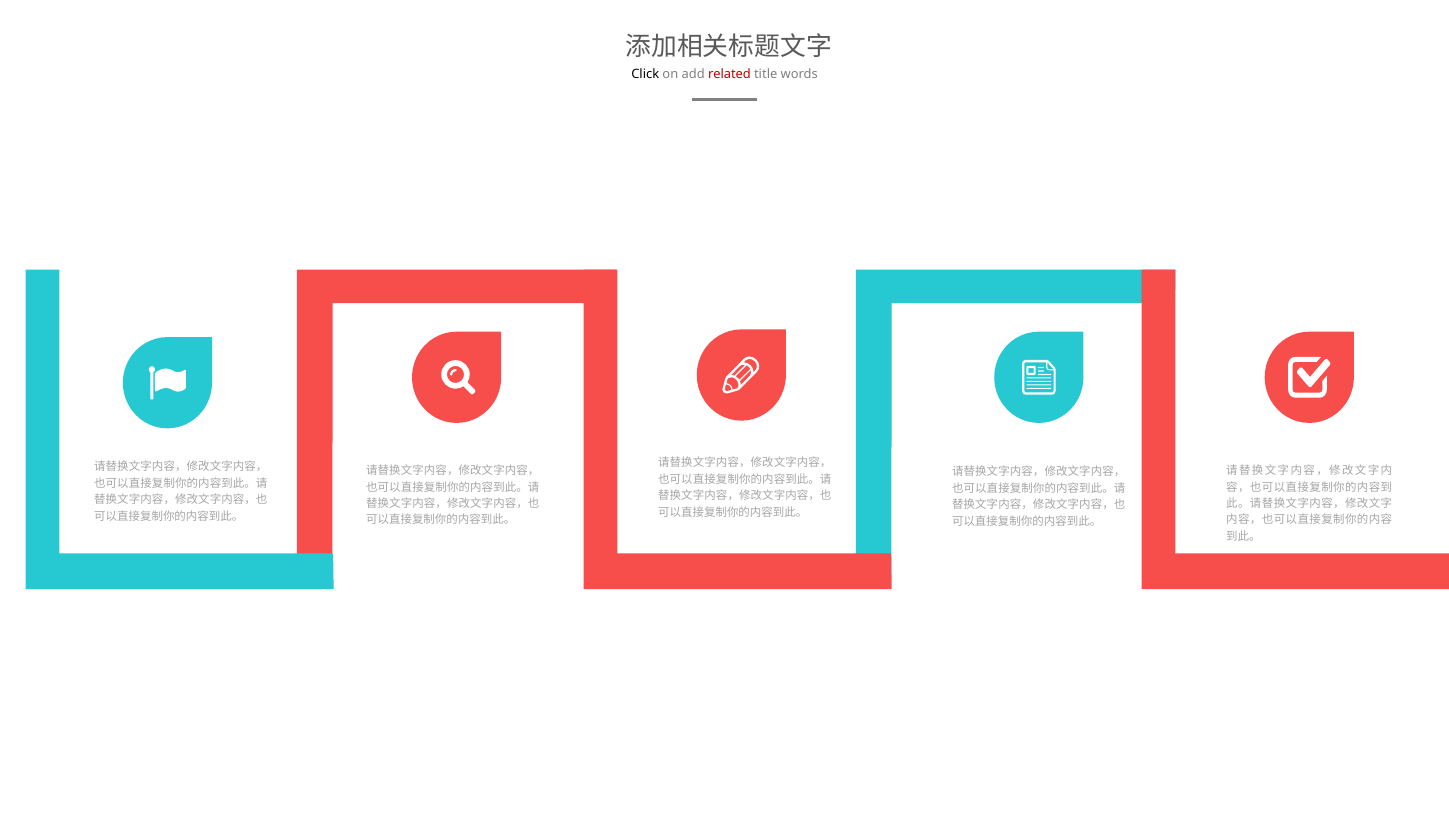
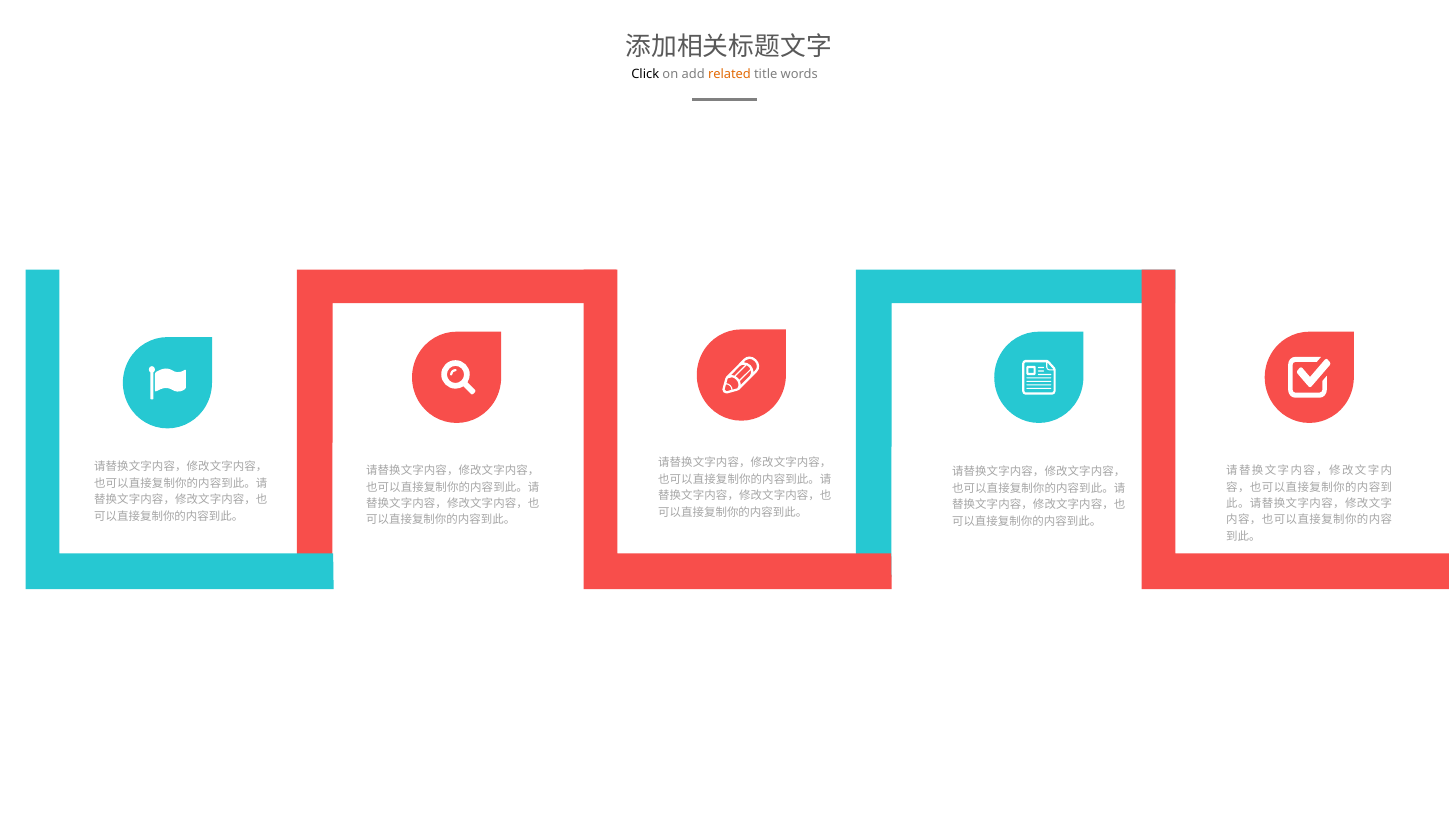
related colour: red -> orange (729, 74)
